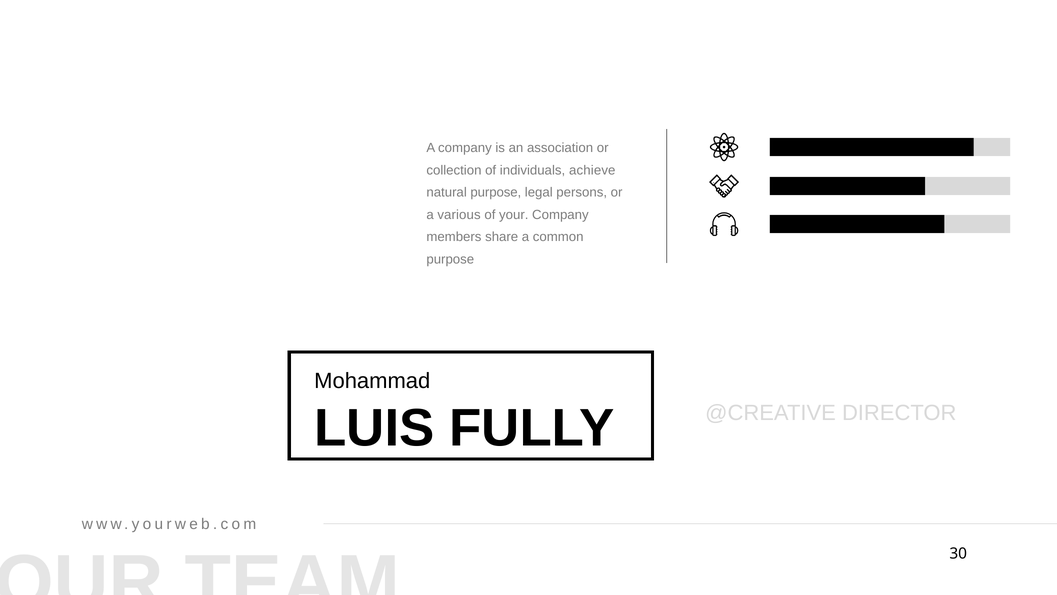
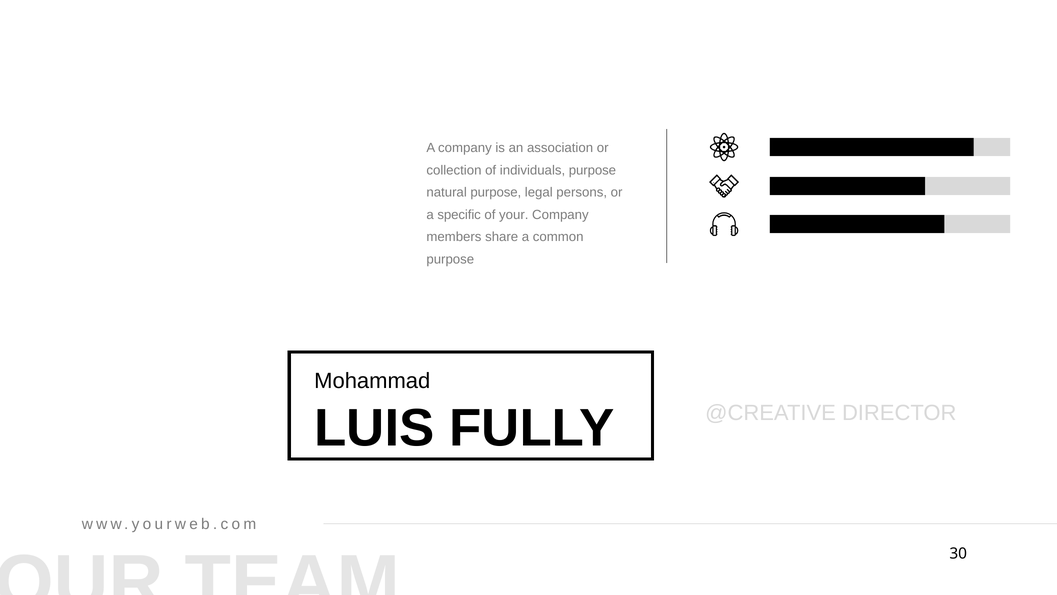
individuals achieve: achieve -> purpose (592, 170)
various: various -> specific (459, 215)
